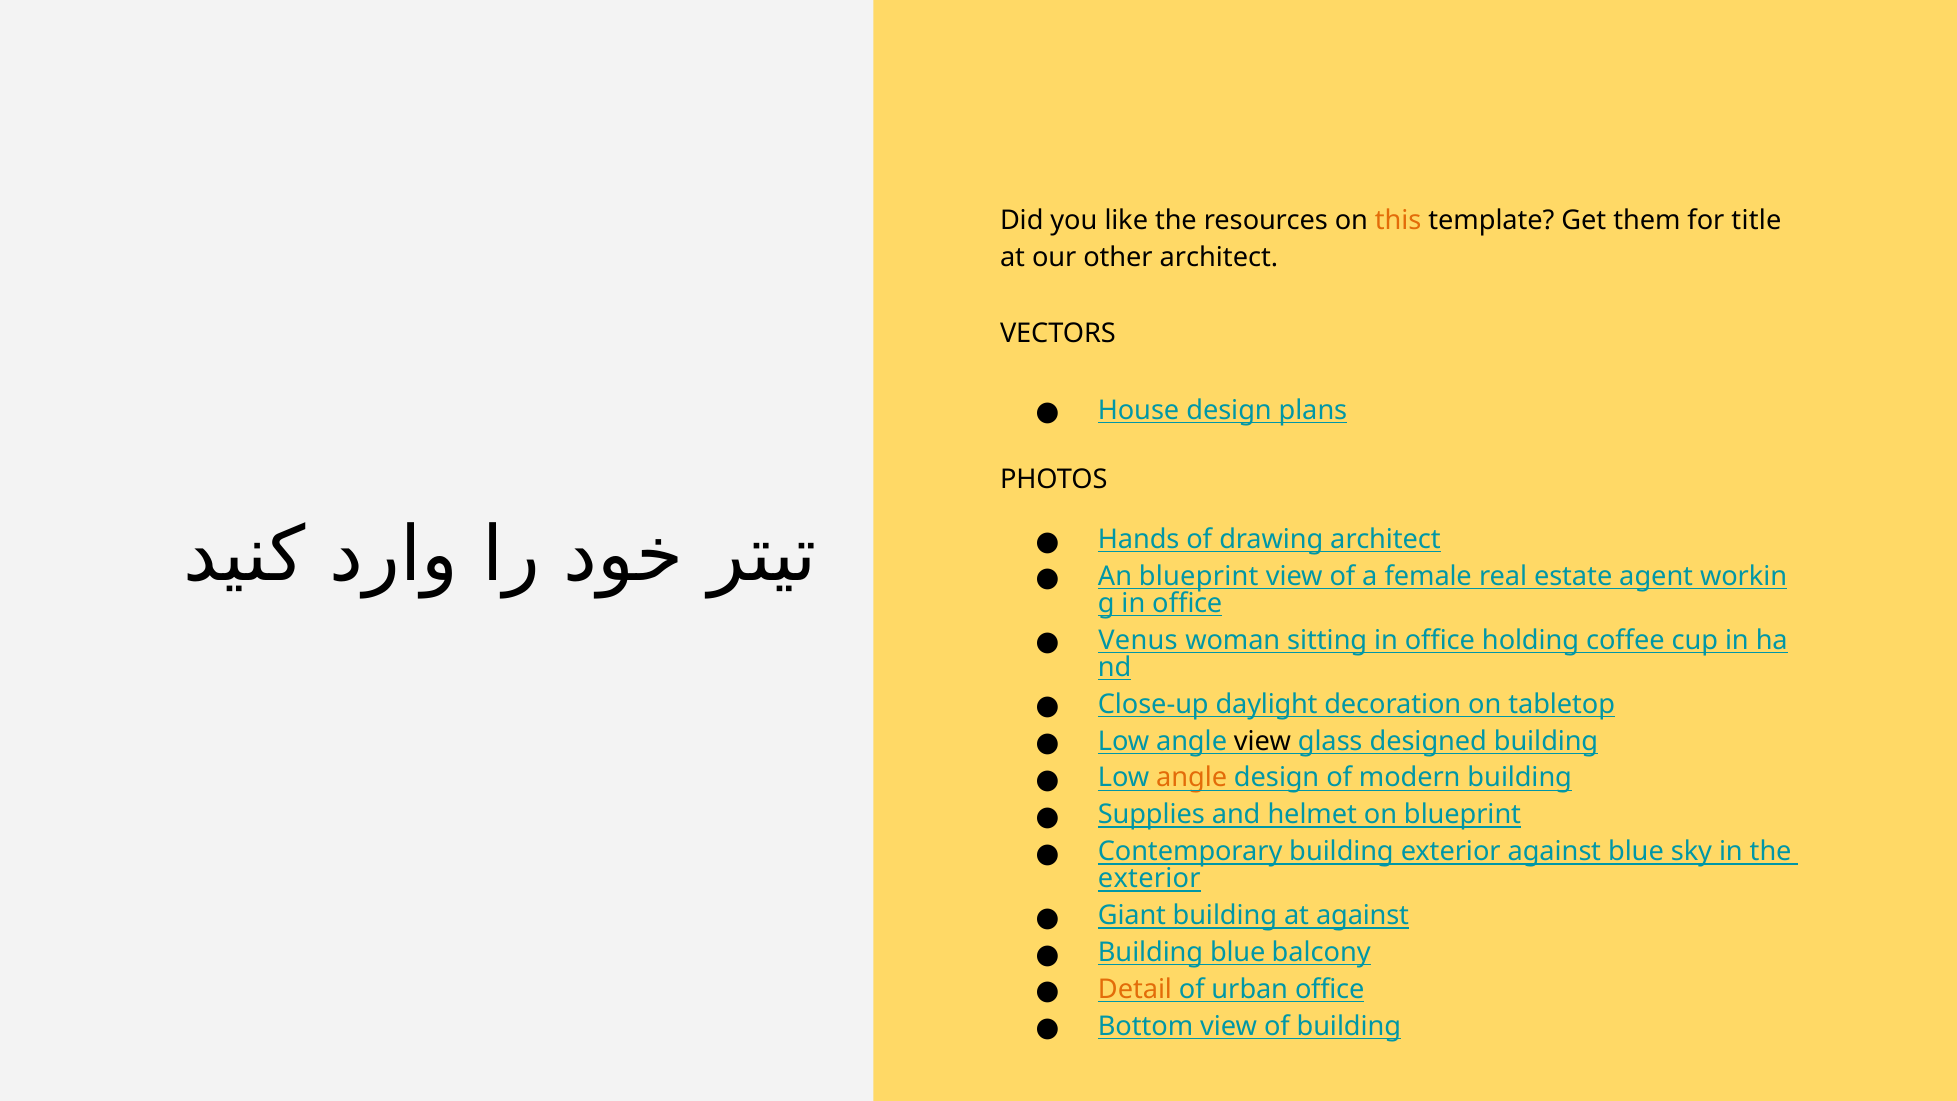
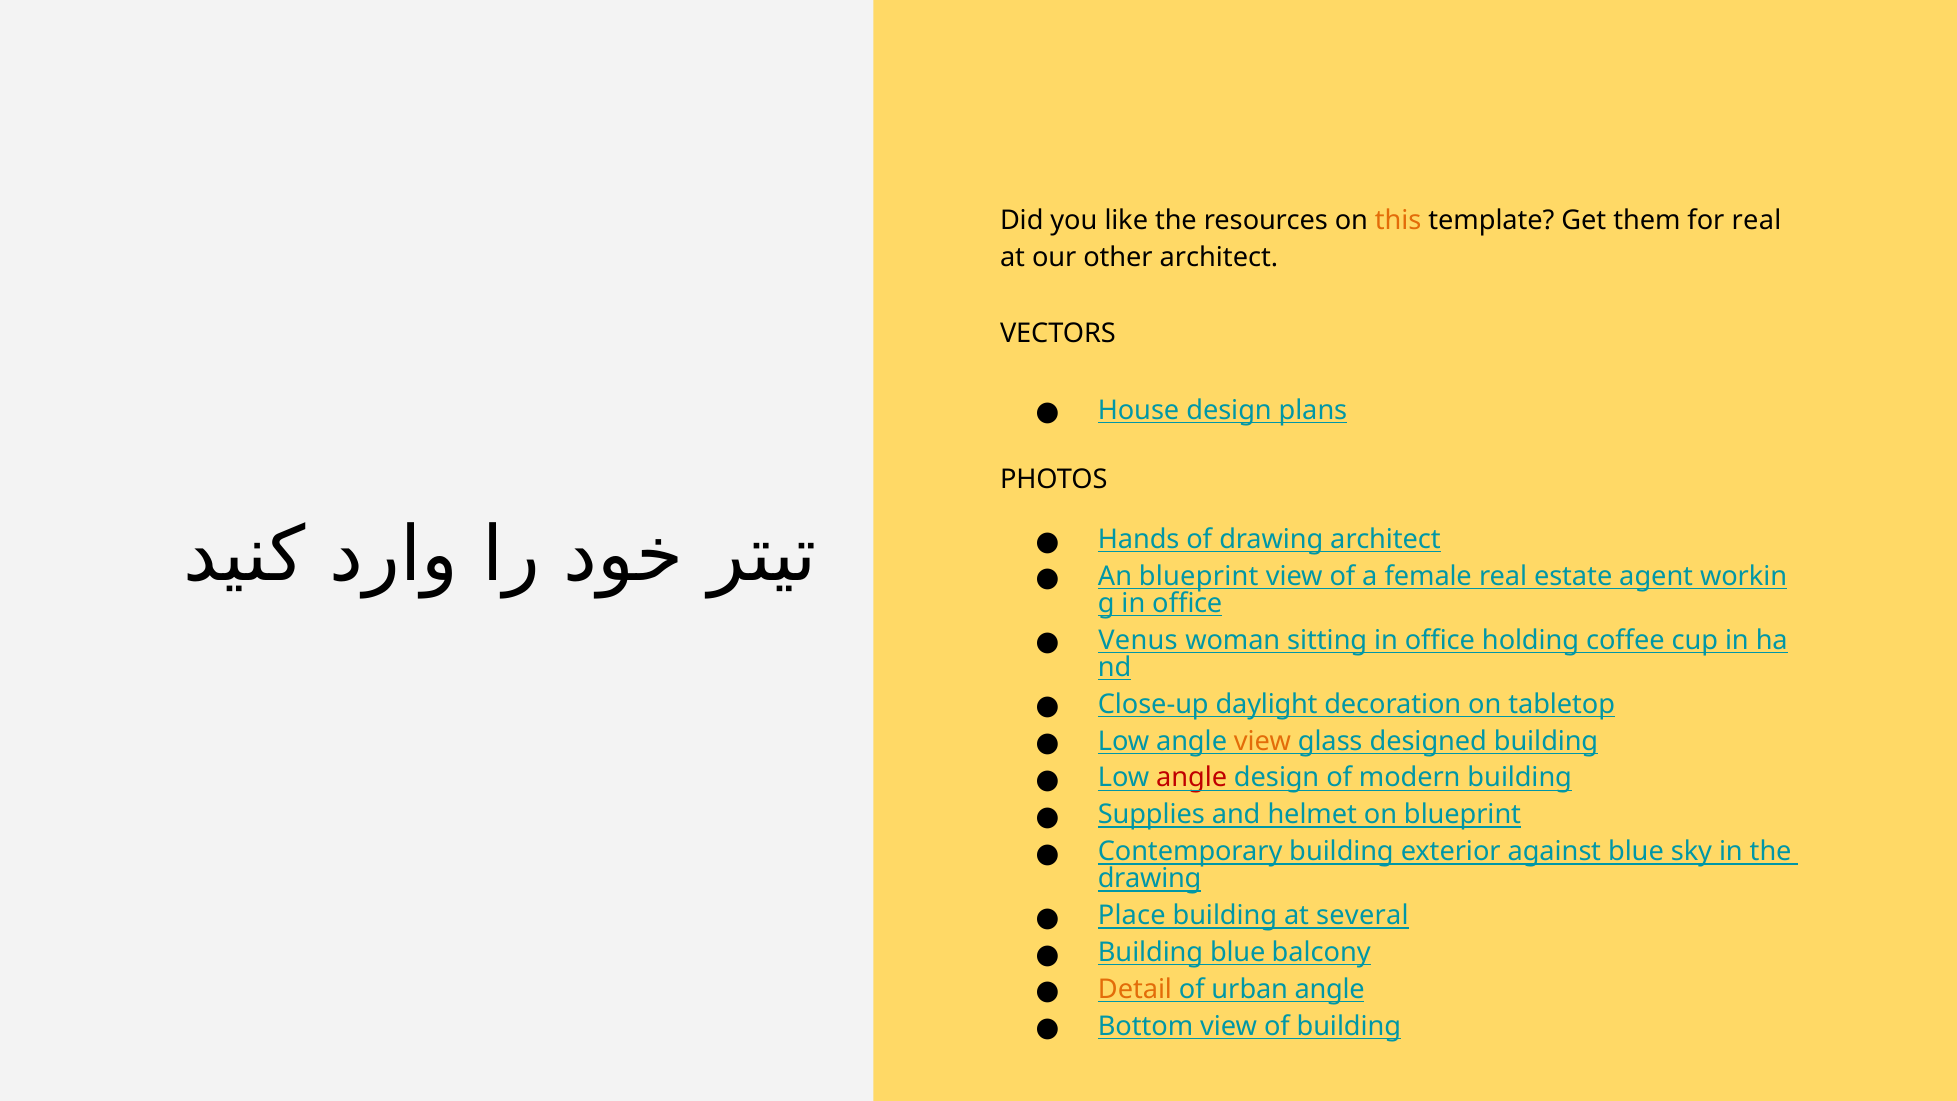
for title: title -> real (1757, 220)
view colour: black -> orange (1263, 741)
angle colour: orange -> red (1192, 778)
exterior: exterior -> drawing (1150, 879)
Giant: Giant -> Place (1132, 916)
at against: against -> several (1362, 916)
urban office: office -> angle (1330, 989)
